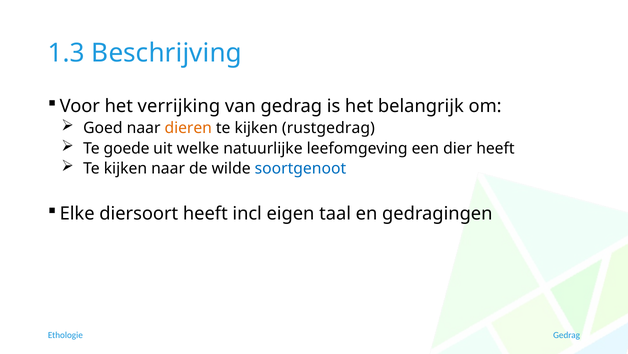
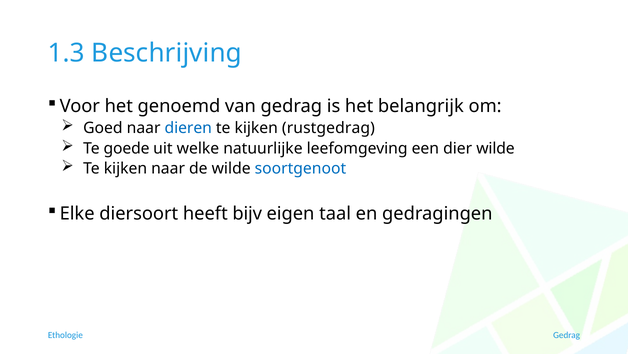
verrijking: verrijking -> genoemd (179, 106)
dieren colour: orange -> blue (188, 128)
dier heeft: heeft -> wilde (495, 148)
incl: incl -> bijv (247, 213)
